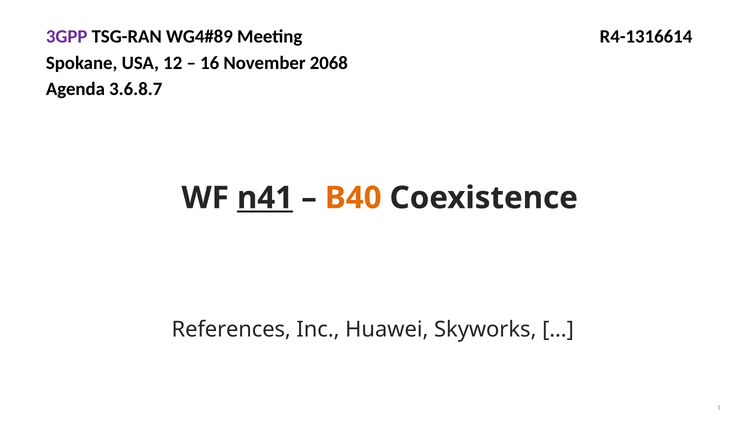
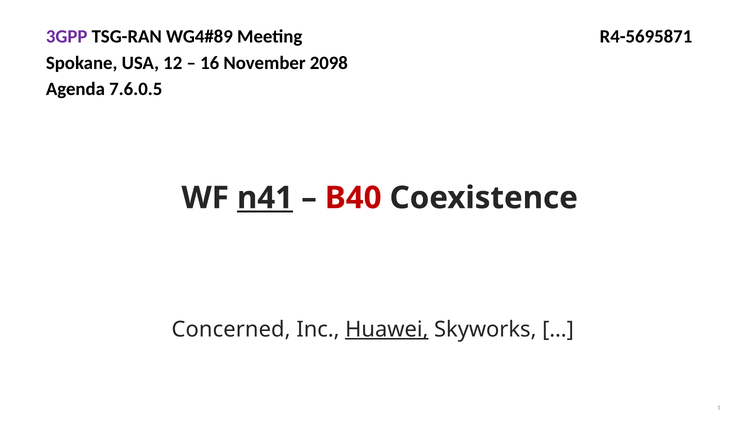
R4-1316614: R4-1316614 -> R4-5695871 (646, 37)
2068: 2068 -> 2098 (329, 63)
3.6.8.7: 3.6.8.7 -> 7.6.0.5 (136, 89)
B40 colour: orange -> red (353, 198)
References: References -> Concerned (231, 329)
Huawei underline: none -> present (387, 329)
